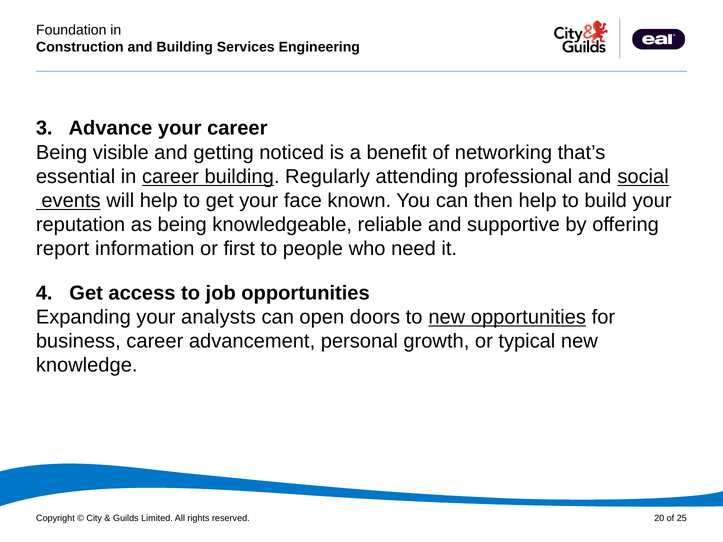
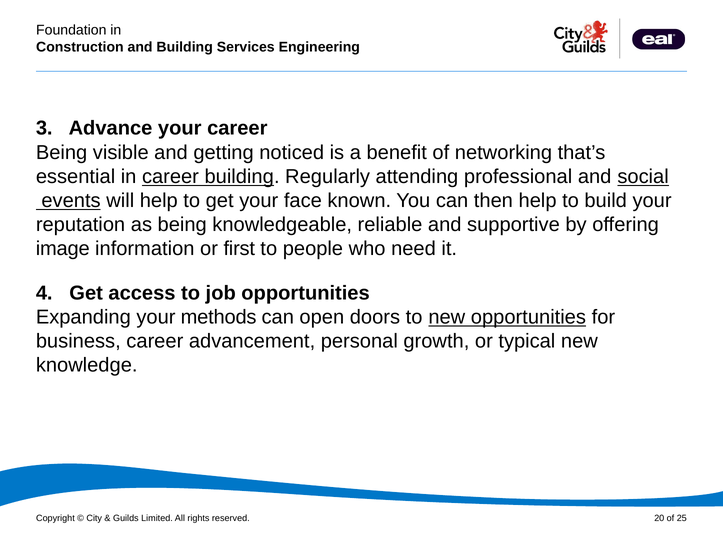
report: report -> image (63, 249)
analysts: analysts -> methods (219, 317)
